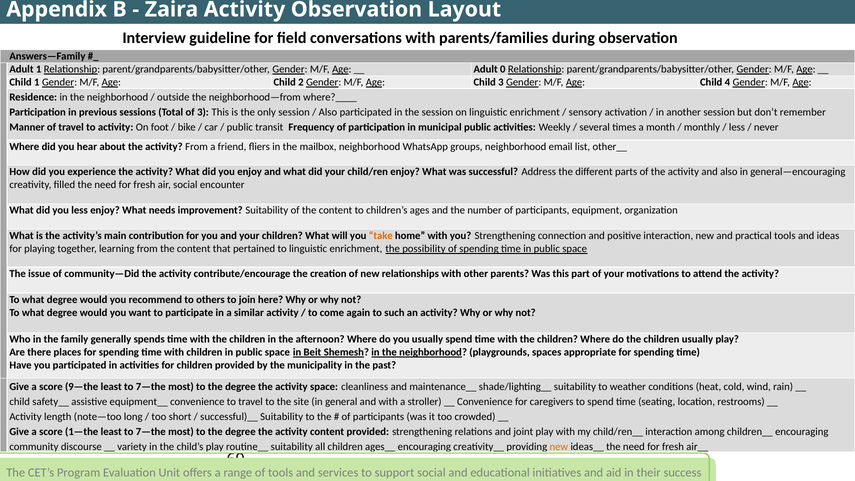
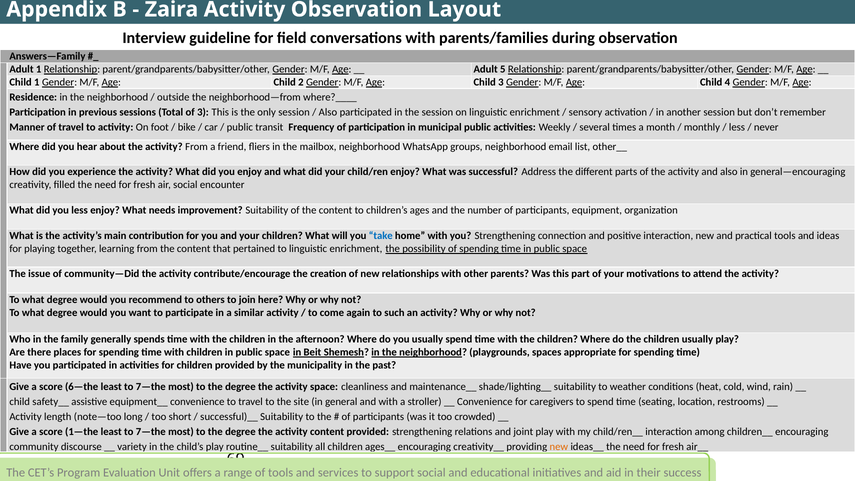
0: 0 -> 5 (503, 69)
take colour: orange -> blue (381, 236)
9—the: 9—the -> 6—the (82, 387)
